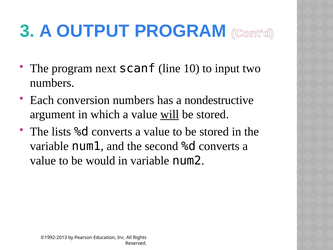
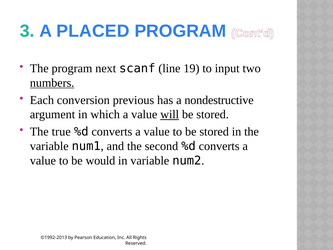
OUTPUT: OUTPUT -> PLACED (93, 31)
10: 10 -> 19 (191, 68)
numbers underline: none -> present (52, 83)
conversion numbers: numbers -> previous (133, 100)
lists: lists -> true (61, 132)
